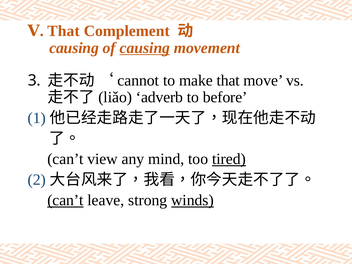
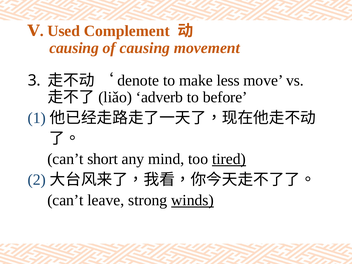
Ⅴ That: That -> Used (64, 31)
causing underline: present -> none (145, 48)
cannot: cannot -> denote (138, 80)
make that: that -> less (228, 80)
view: view -> short (103, 159)
can’t underline: present -> none (65, 200)
